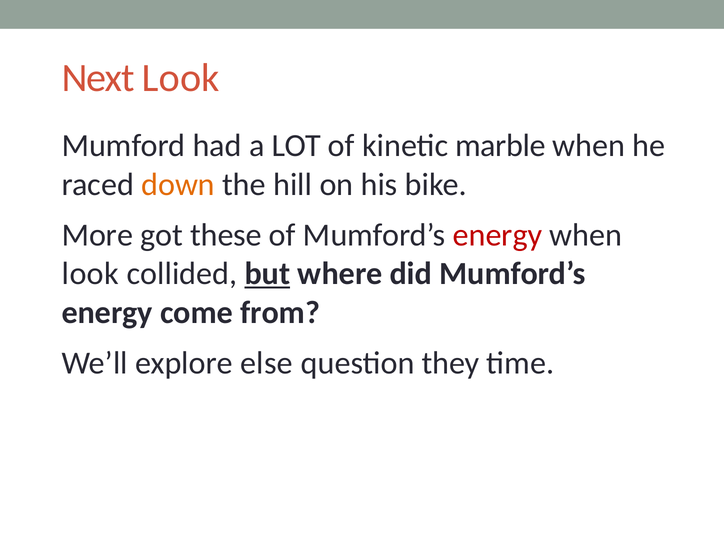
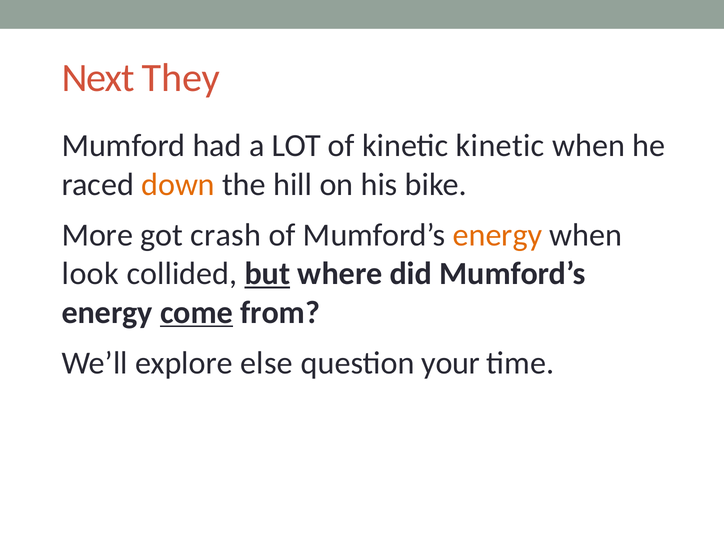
Next Look: Look -> They (181, 78)
kinetic marble: marble -> kinetic (500, 146)
these: these -> crash (226, 235)
energy colour: red -> orange (497, 235)
come underline: none -> present (197, 312)
they: they -> your (451, 363)
